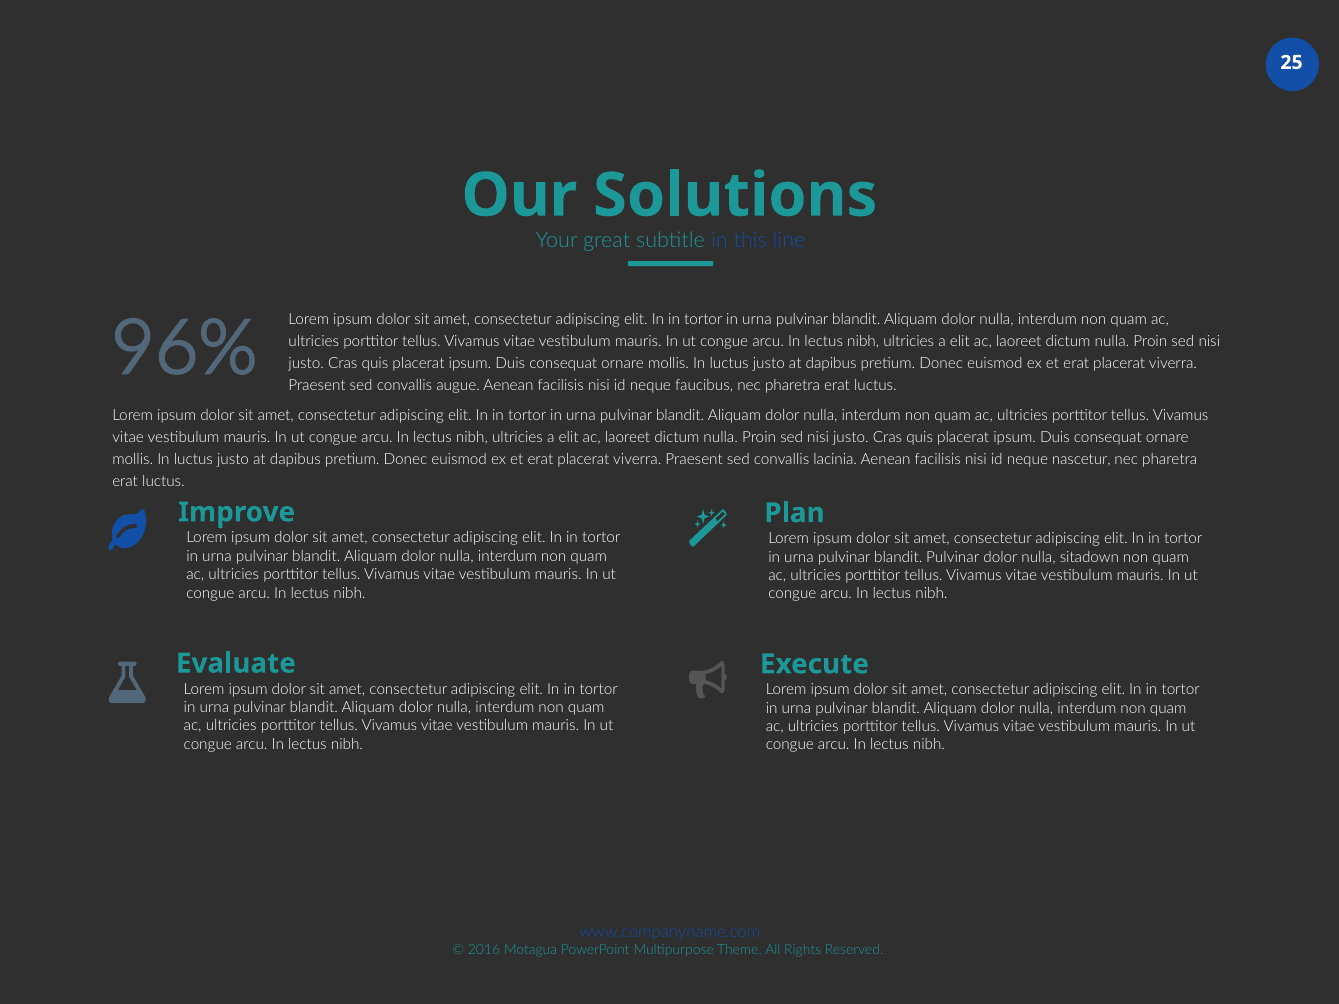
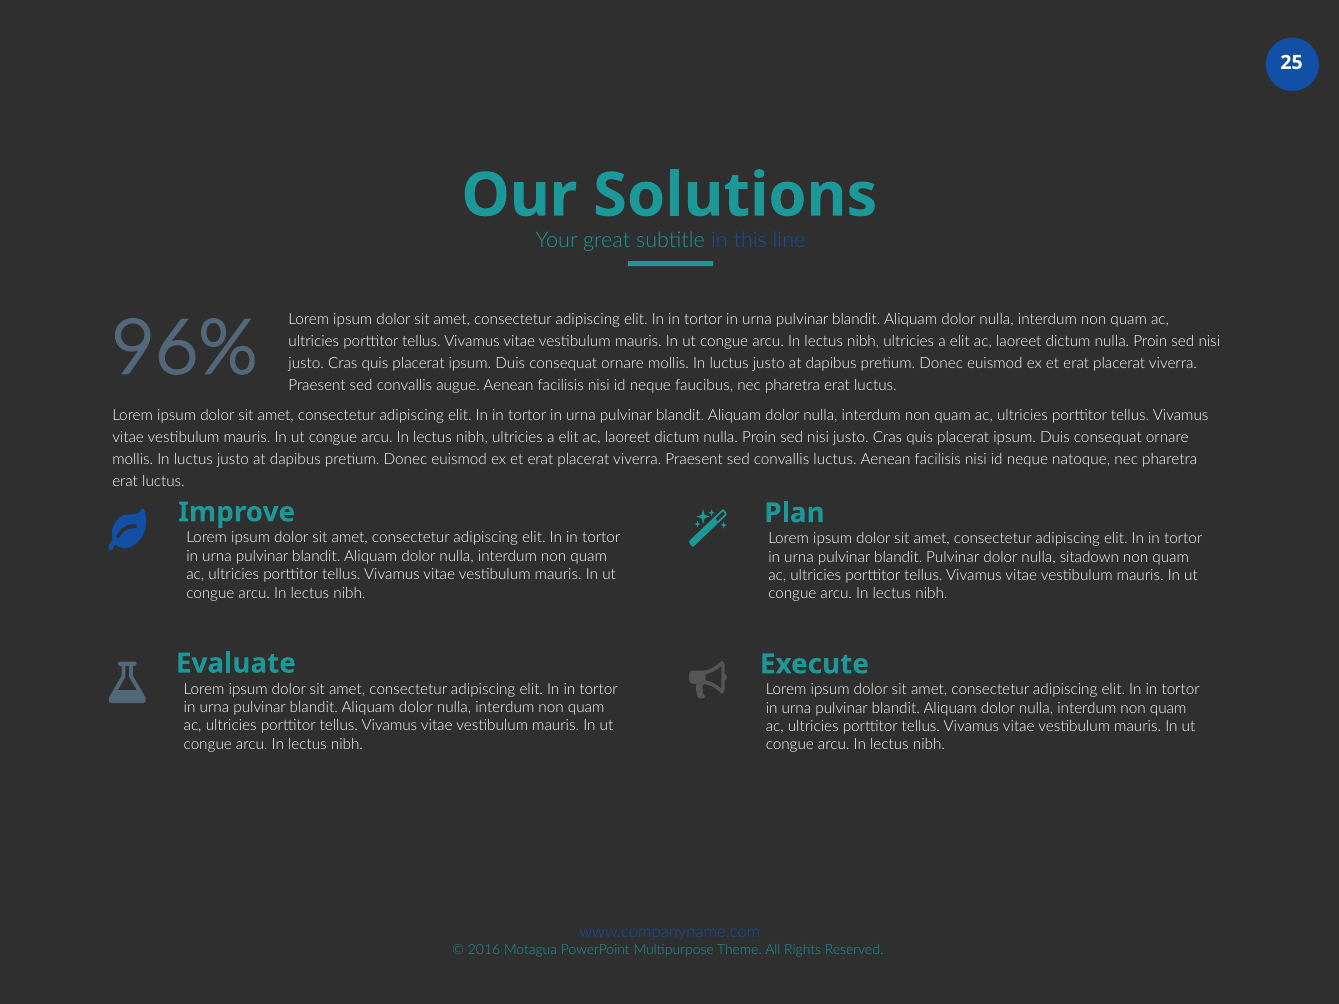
convallis lacinia: lacinia -> luctus (835, 459)
nascetur: nascetur -> natoque (1081, 459)
